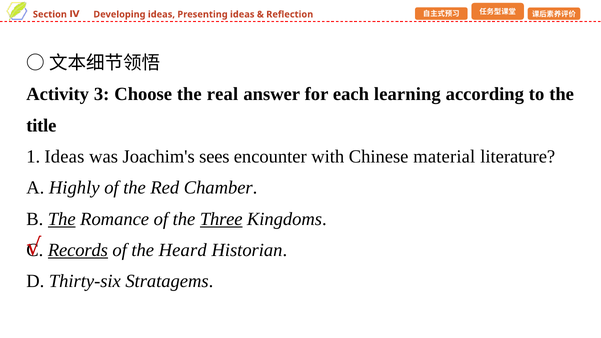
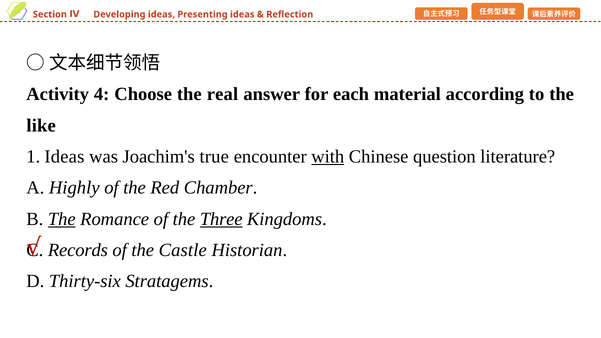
3: 3 -> 4 (102, 94)
learning: learning -> material (407, 94)
title: title -> like (41, 125)
sees: sees -> true (214, 157)
with underline: none -> present (328, 157)
material: material -> question (444, 157)
Records underline: present -> none (78, 250)
Heard: Heard -> Castle (183, 250)
